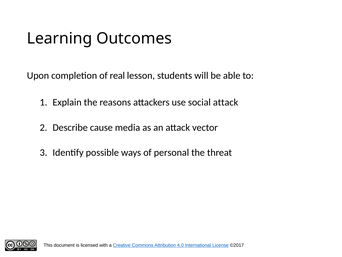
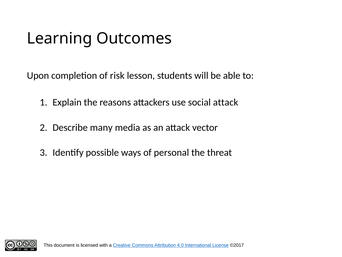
real: real -> risk (117, 75)
cause: cause -> many (101, 127)
